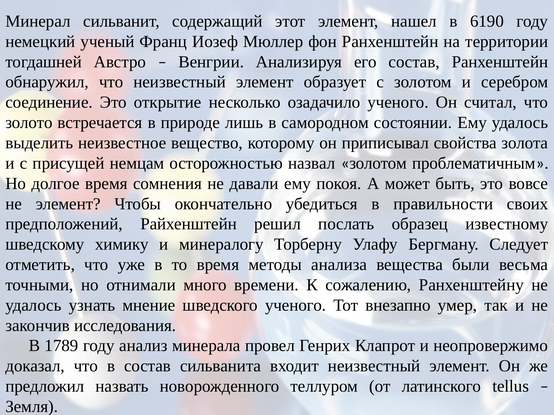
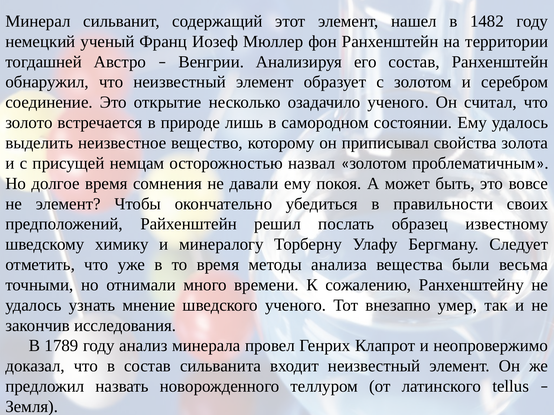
6190: 6190 -> 1482 (487, 21)
